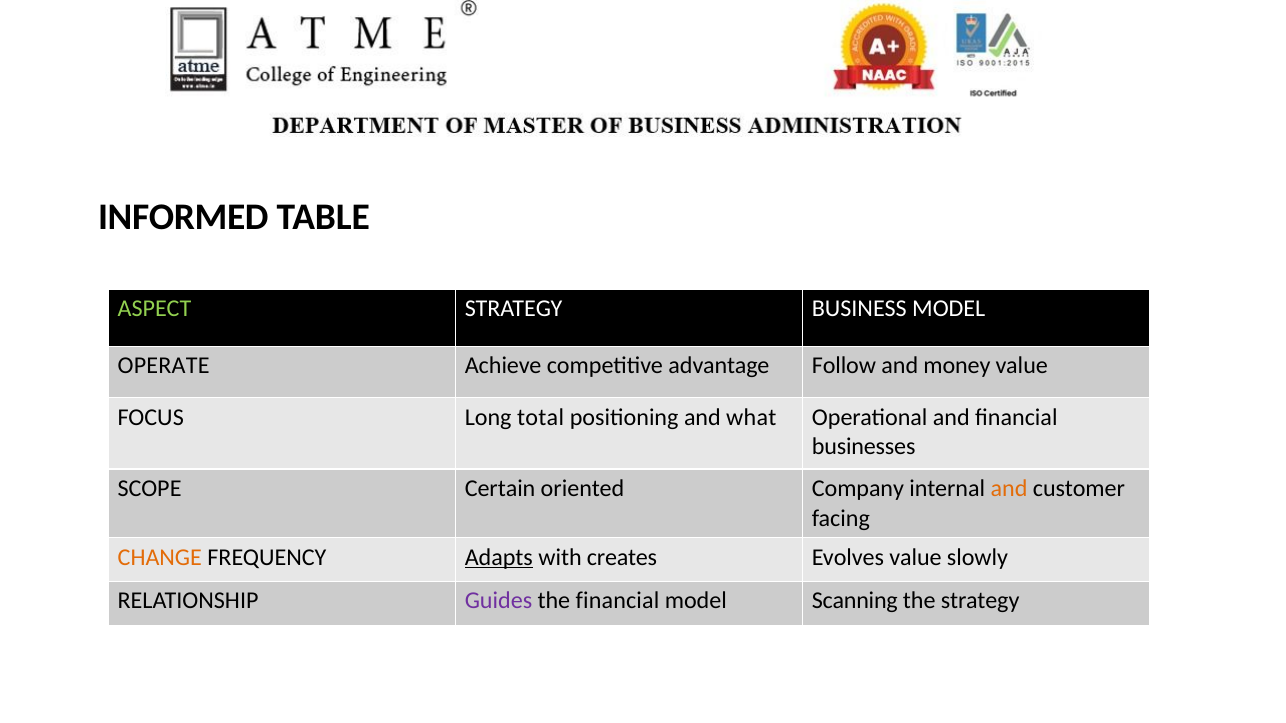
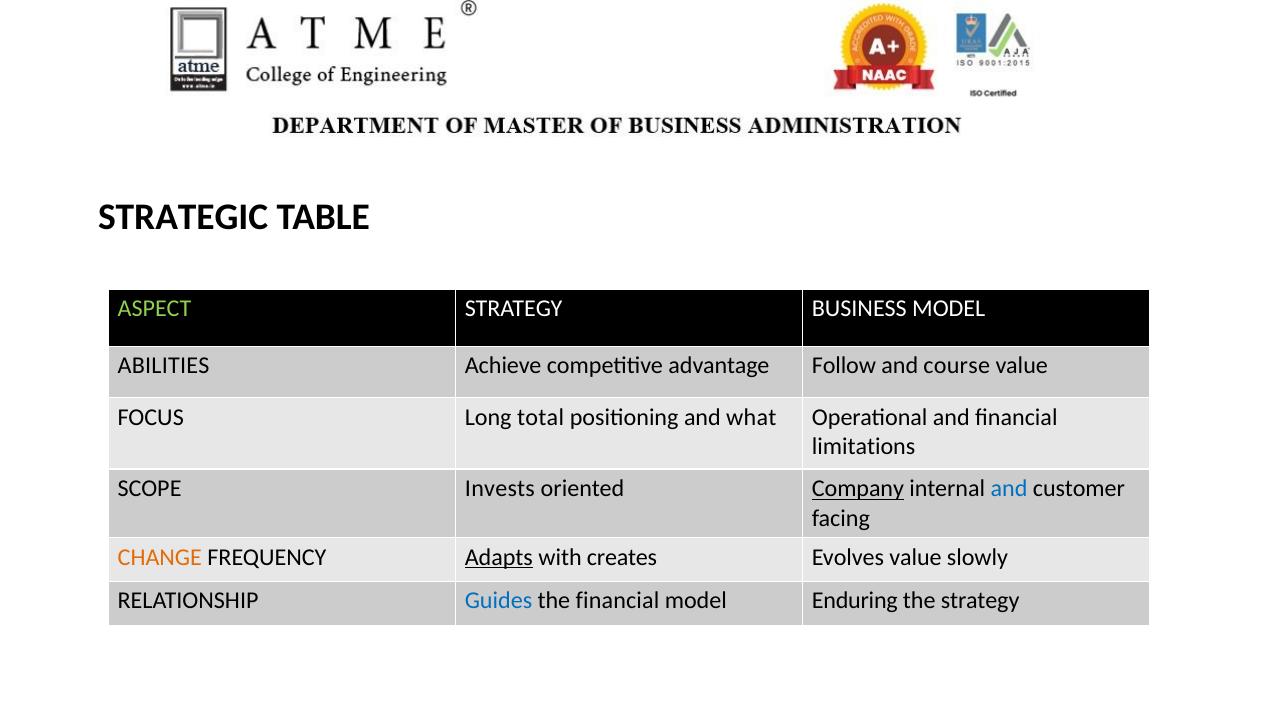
INFORMED: INFORMED -> STRATEGIC (183, 217)
OPERATE: OPERATE -> ABILITIES (164, 366)
money: money -> course (957, 366)
businesses: businesses -> limitations (864, 447)
Certain: Certain -> Invests (500, 489)
Company underline: none -> present (858, 489)
and colour: orange -> blue (1009, 489)
Guides colour: purple -> blue (498, 601)
Scanning: Scanning -> Enduring (855, 601)
